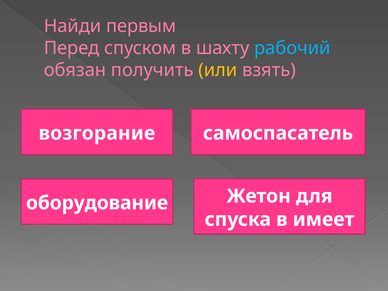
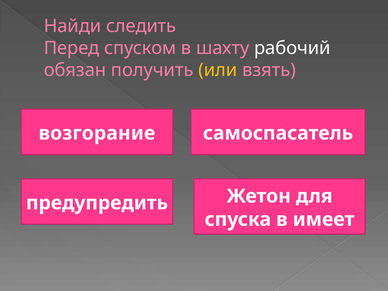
первым: первым -> следить (141, 26)
рабочий colour: light blue -> white (292, 48)
оборудование: оборудование -> предупредить (97, 203)
